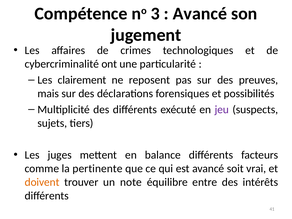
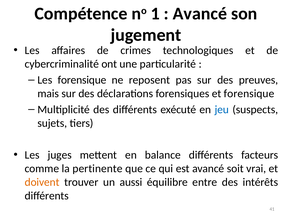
3: 3 -> 1 (155, 14)
Les clairement: clairement -> forensique (82, 80)
et possibilités: possibilités -> forensique (249, 94)
jeu colour: purple -> blue (222, 109)
note: note -> aussi (131, 182)
